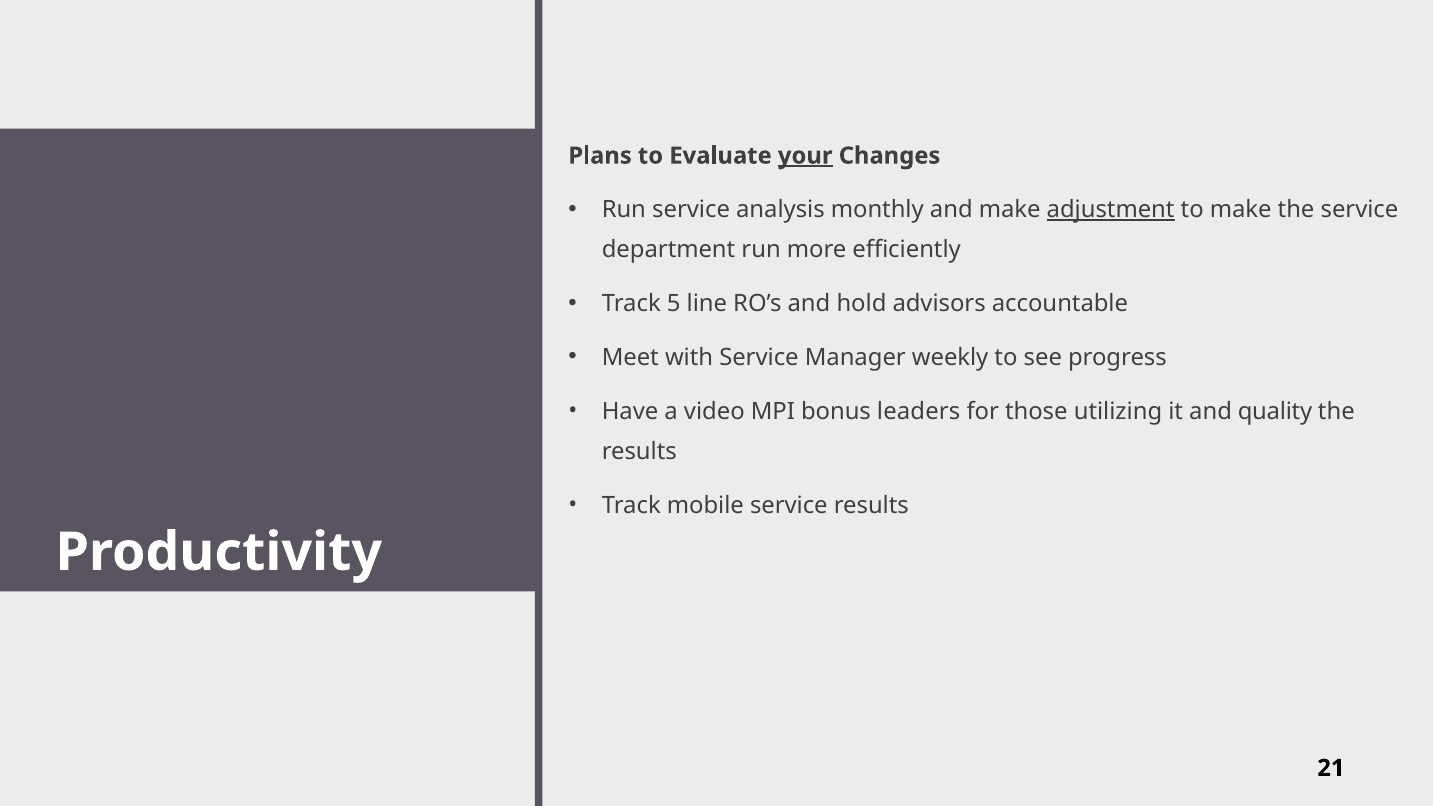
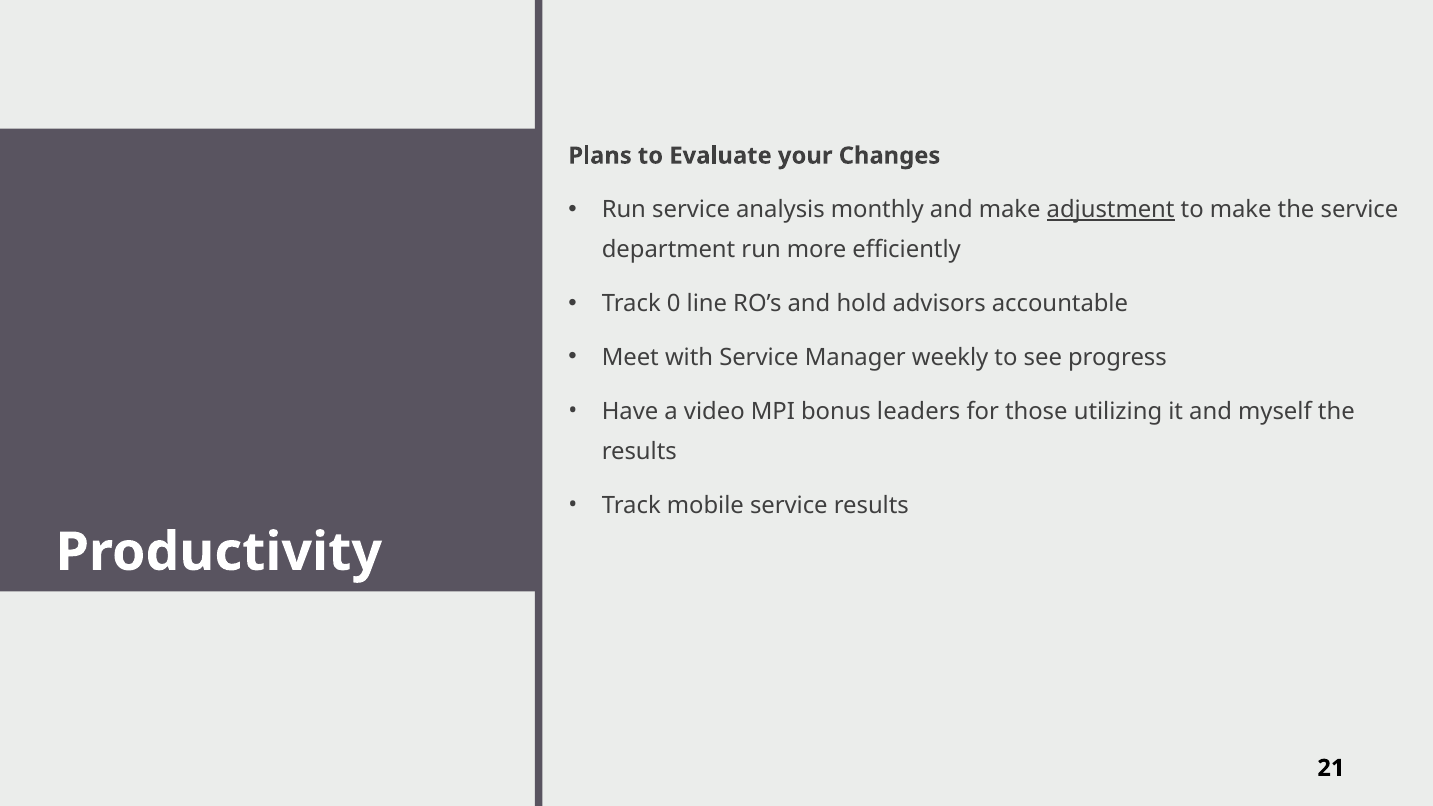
your underline: present -> none (805, 156)
5: 5 -> 0 (674, 304)
quality: quality -> myself (1275, 411)
